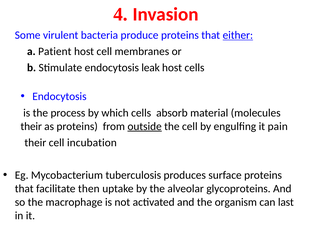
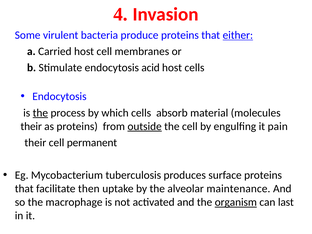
Patient: Patient -> Carried (55, 51)
leak: leak -> acid (151, 68)
the underline: none -> present (40, 113)
incubation: incubation -> permanent (92, 143)
glycoproteins: glycoproteins -> maintenance (238, 189)
organism underline: none -> present (236, 202)
